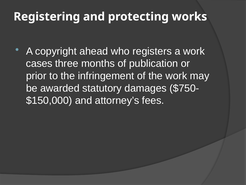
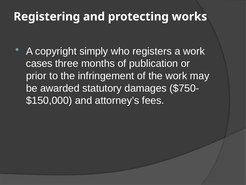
ahead: ahead -> simply (94, 51)
